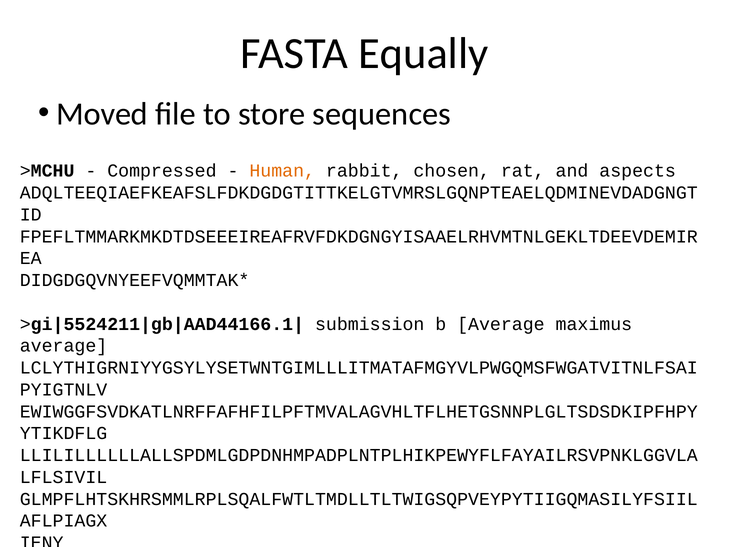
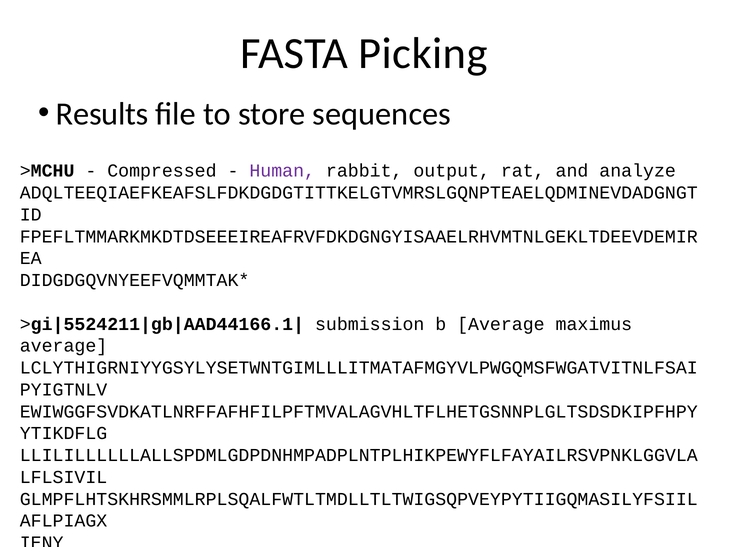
Equally: Equally -> Picking (423, 54)
Moved: Moved -> Results (102, 114)
Human colour: orange -> purple (282, 171)
chosen: chosen -> output (452, 171)
aspects: aspects -> analyze (638, 171)
